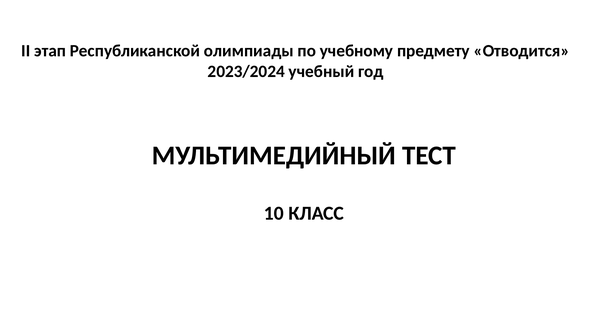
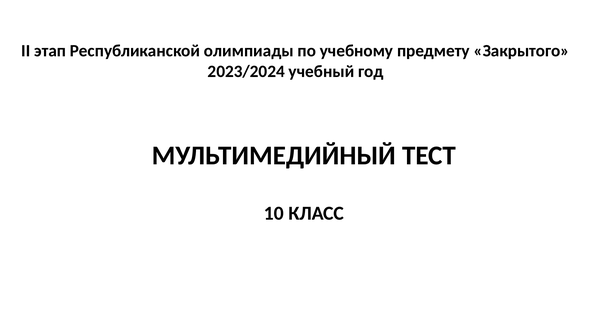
Отводится: Отводится -> Закрытого (522, 51)
